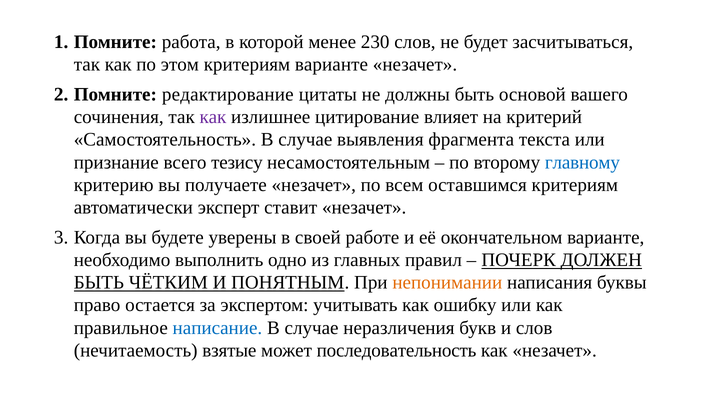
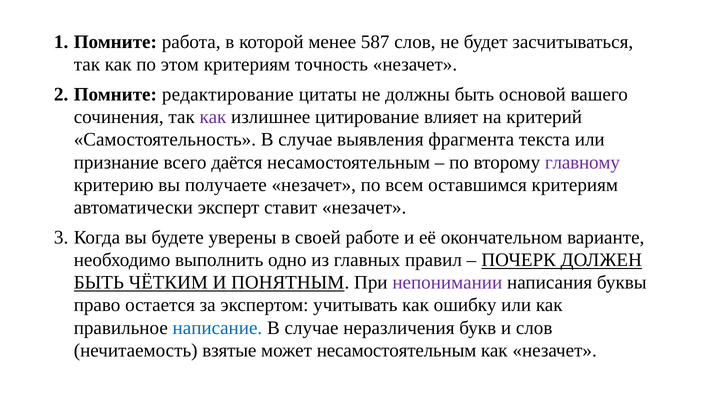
230: 230 -> 587 (375, 42)
критериям варианте: варианте -> точность (331, 65)
тезису: тезису -> даётся (237, 162)
главному colour: blue -> purple (582, 162)
непонимании colour: orange -> purple (447, 283)
может последовательность: последовательность -> несамостоятельным (397, 350)
